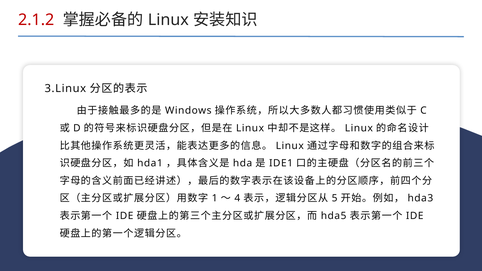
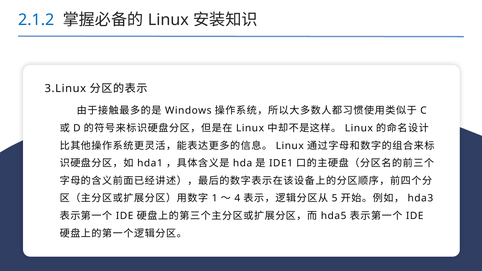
2.1.2 colour: red -> blue (36, 20)
